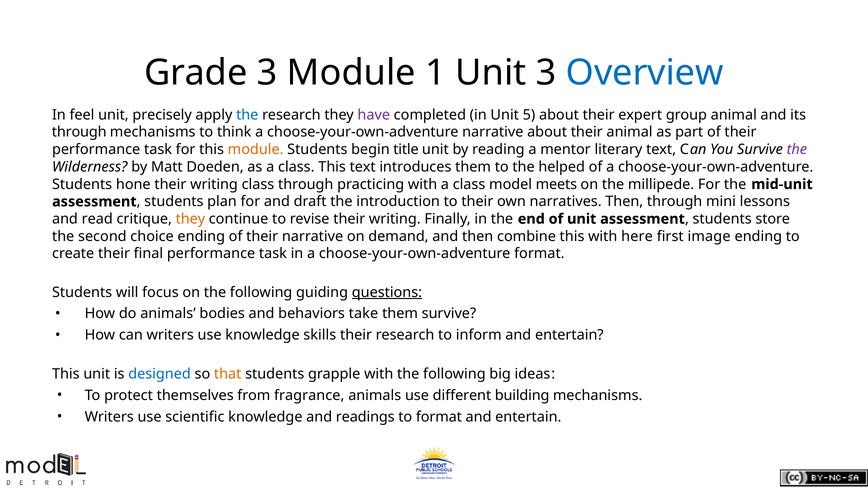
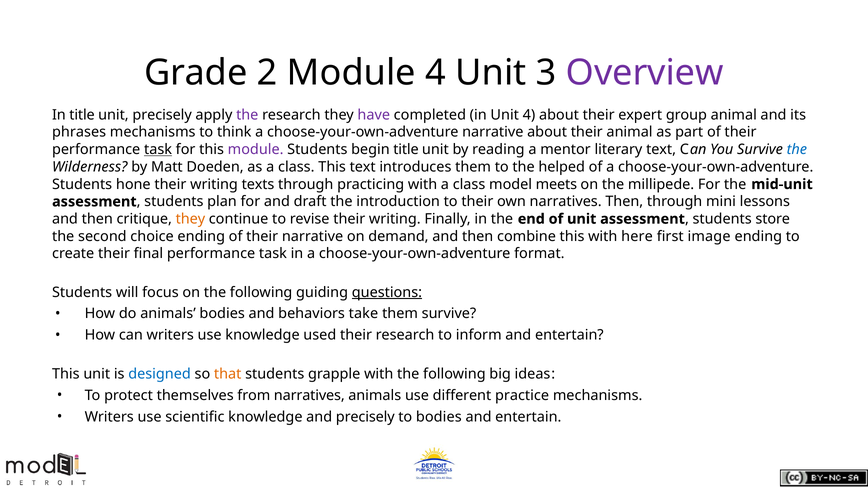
Grade 3: 3 -> 2 (267, 73)
Module 1: 1 -> 4 (436, 73)
Overview colour: blue -> purple (645, 73)
In feel: feel -> title (82, 115)
the colour: blue -> purple (247, 115)
Unit 5: 5 -> 4 (529, 115)
through: through -> phrases (79, 132)
task underline: none -> present (158, 150)
module colour: orange -> purple (256, 150)
the colour: purple -> blue (797, 150)
writing class: class -> texts (258, 184)
read: read -> then (97, 219)
skills: skills -> used (320, 335)
from fragrance: fragrance -> narratives (309, 396)
building: building -> practice (522, 396)
and readings: readings -> precisely (365, 417)
to format: format -> bodies (439, 417)
